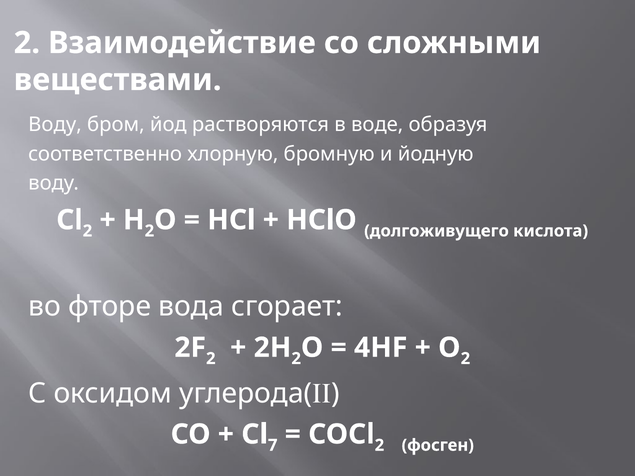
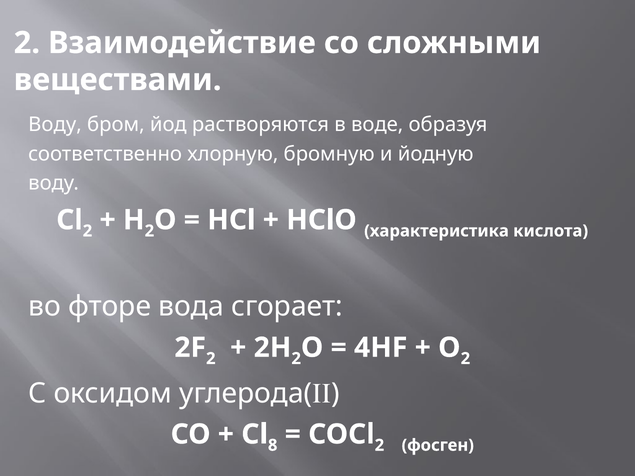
долгоживущего: долгоживущего -> характеристика (437, 231)
7: 7 -> 8 (273, 445)
